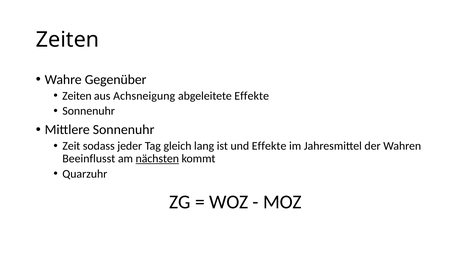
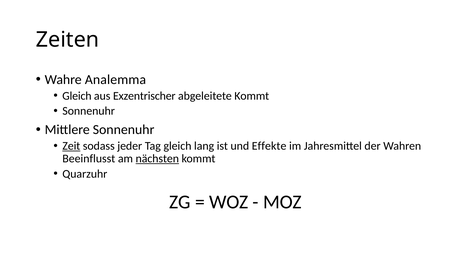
Gegenüber: Gegenüber -> Analemma (115, 80)
Zeiten: Zeiten -> Gleich (77, 96)
Achsneigung: Achsneigung -> Exzentrischer (144, 96)
abgeleitete Effekte: Effekte -> Kommt (252, 96)
Zeit underline: none -> present (71, 146)
